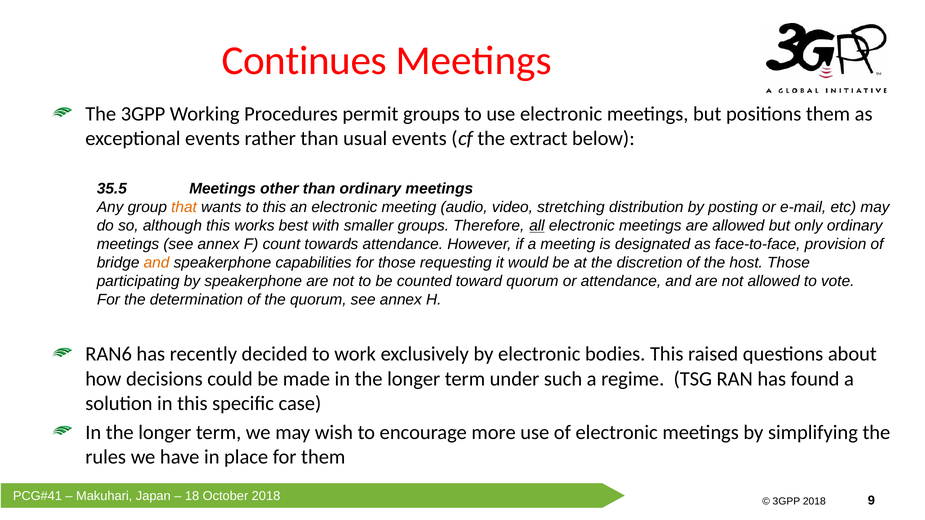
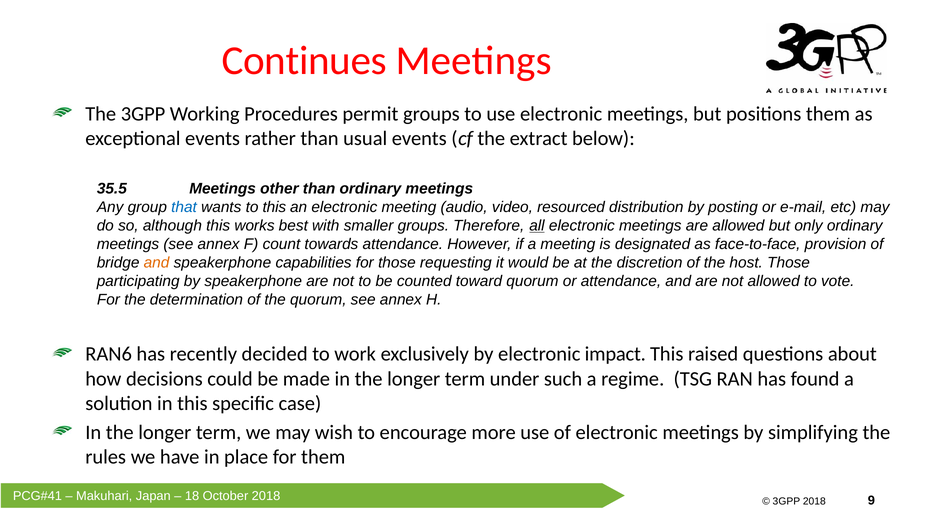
that colour: orange -> blue (184, 207)
stretching: stretching -> resourced (571, 207)
bodies: bodies -> impact (615, 354)
